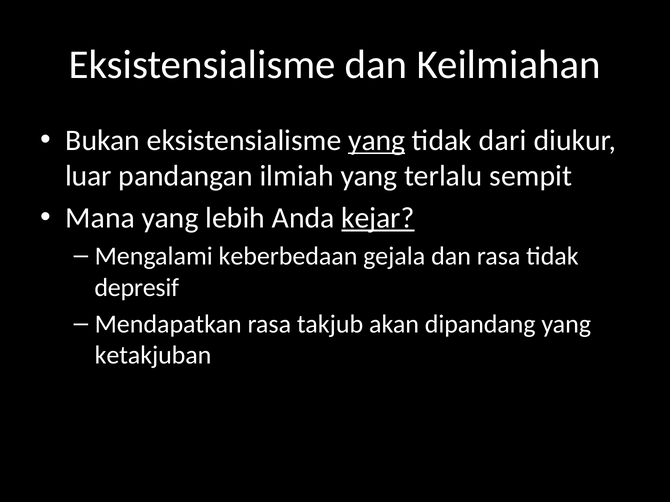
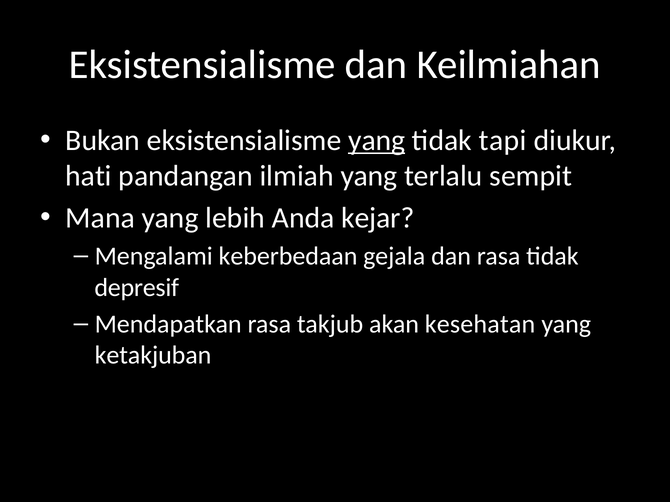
dari: dari -> tapi (503, 141)
luar: luar -> hati (89, 176)
kejar underline: present -> none (378, 218)
dipandang: dipandang -> kesehatan (480, 324)
